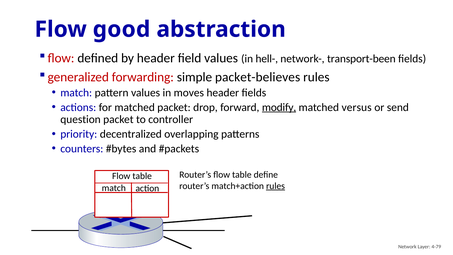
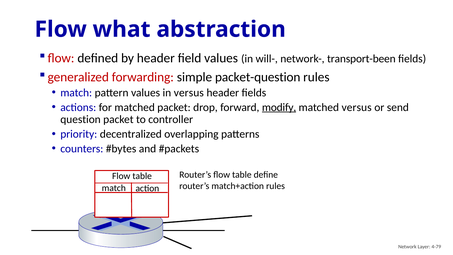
good: good -> what (122, 29)
hell-: hell- -> will- (267, 59)
packet-believes: packet-believes -> packet-question (258, 77)
in moves: moves -> versus (189, 93)
rules underline: present -> none (276, 186)
